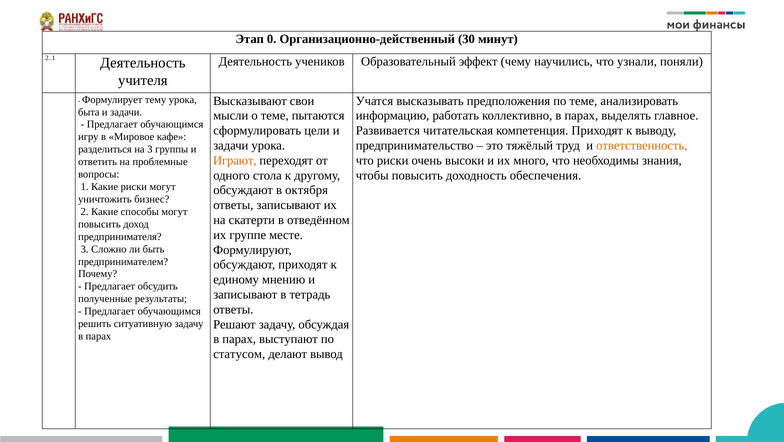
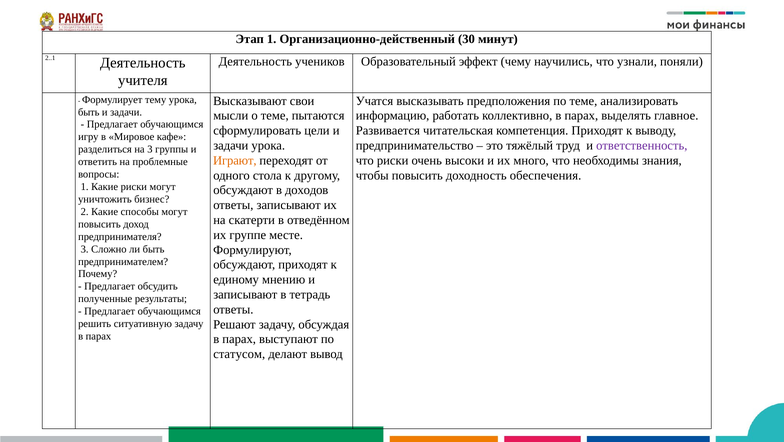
Этап 0: 0 -> 1 (272, 39)
быта: быта -> быть (89, 112)
ответственность colour: orange -> purple (642, 146)
октября: октября -> доходов (307, 190)
